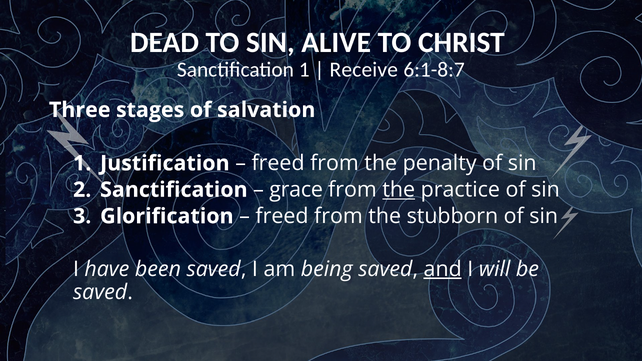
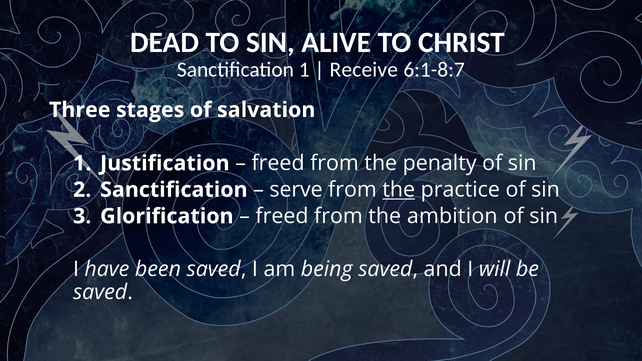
grace: grace -> serve (296, 190)
stubborn: stubborn -> ambition (452, 216)
and underline: present -> none (443, 269)
